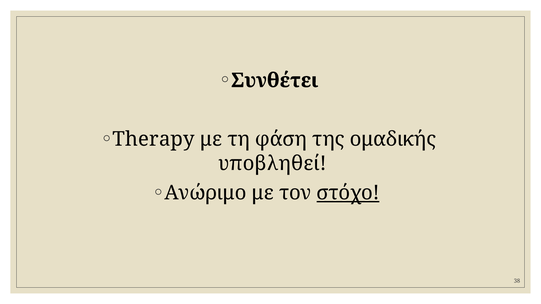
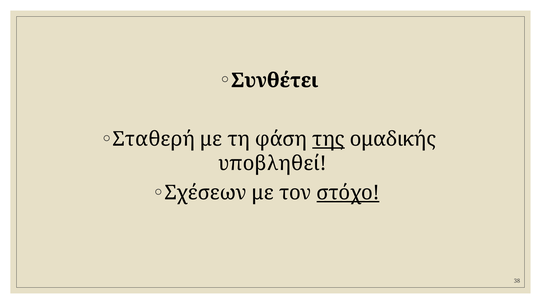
Therapy: Therapy -> Σταθερή (154, 139)
της underline: none -> present (328, 139)
Ανώριμο: Ανώριμο -> Σχέσεων (205, 193)
